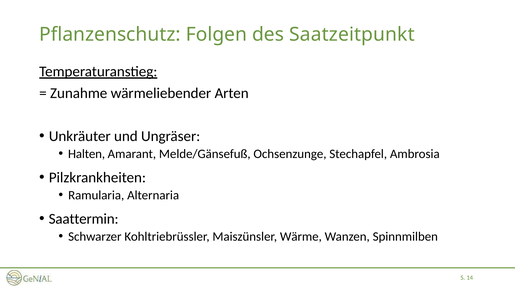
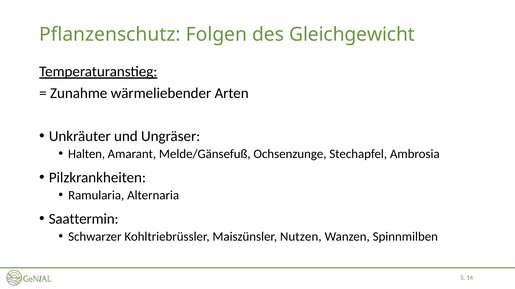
Saatzeitpunkt: Saatzeitpunkt -> Gleichgewicht (352, 35)
Wärme: Wärme -> Nutzen (301, 237)
